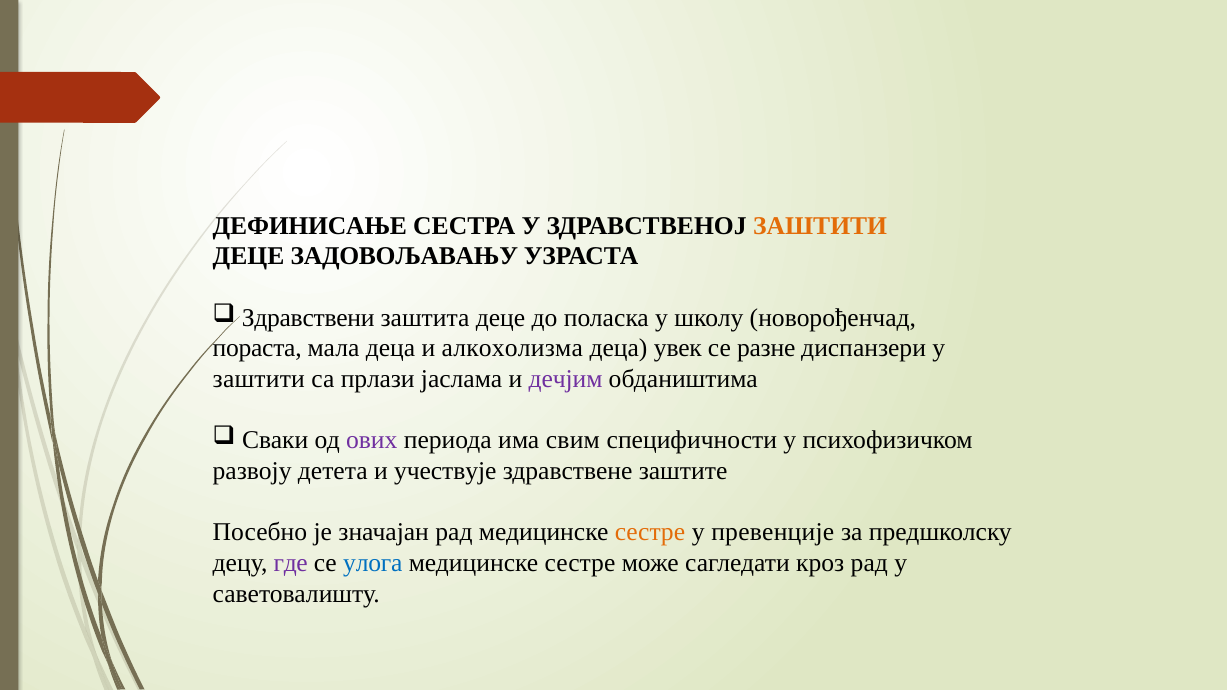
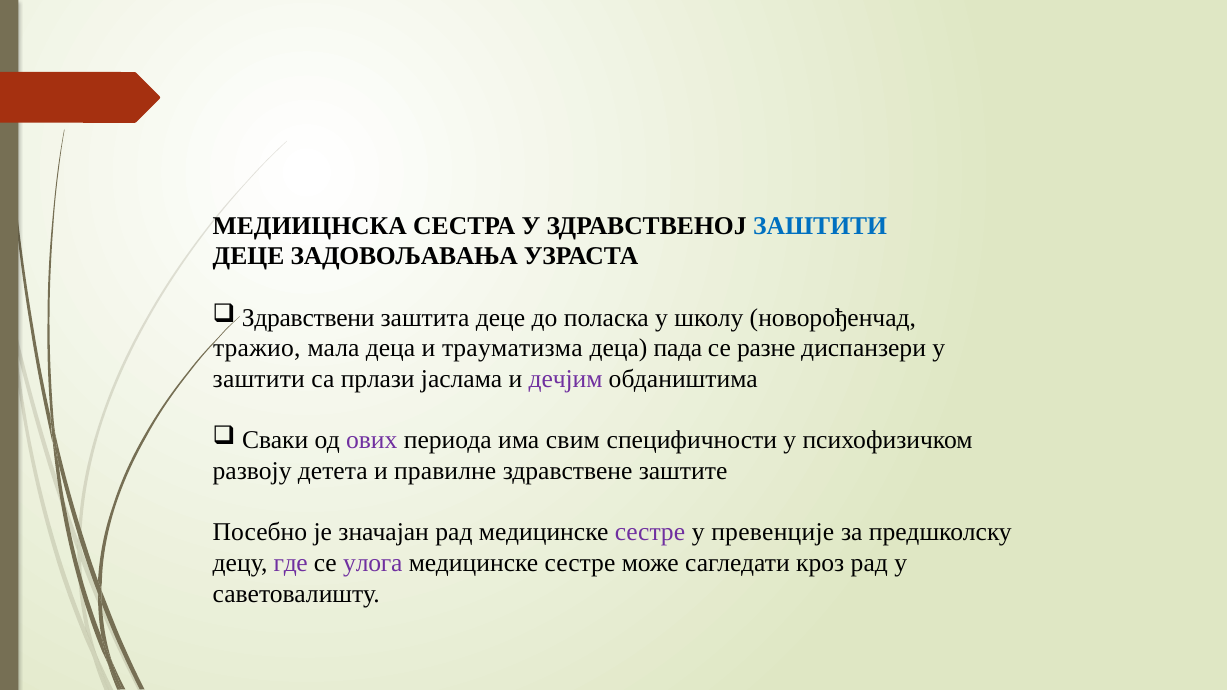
ДЕФИНИСАЊЕ: ДЕФИНИСАЊЕ -> МЕДИИЦНСКА (310, 226)
ЗАШТИТИ colour: orange -> blue (820, 226)
ЗАДОВОЉАВАЊУ: ЗАДОВОЉАВАЊУ -> ЗАДОВОЉАВАЊА (404, 256)
пораста: пораста -> тражио (257, 349)
алкохолизма: алкохолизма -> трауматизма (512, 349)
увек: увек -> пада (678, 349)
учествује: учествује -> правилне (445, 471)
сестре colour: orange -> purple (650, 533)
улога colour: blue -> purple (373, 563)
